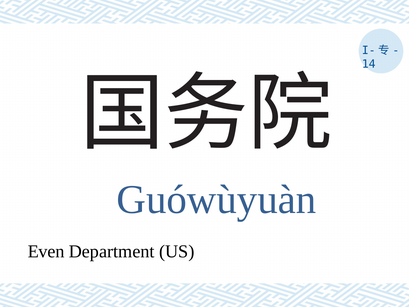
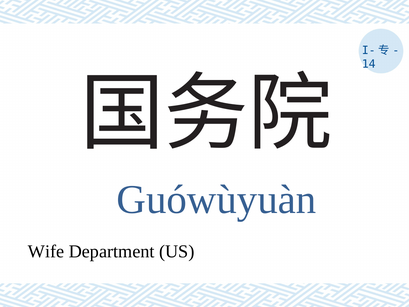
Even: Even -> Wife (46, 251)
